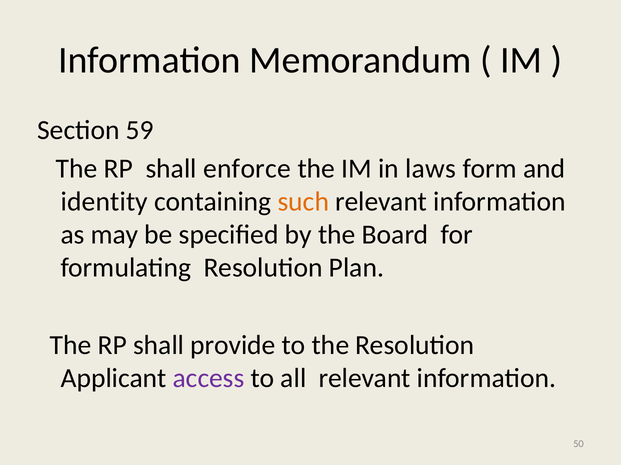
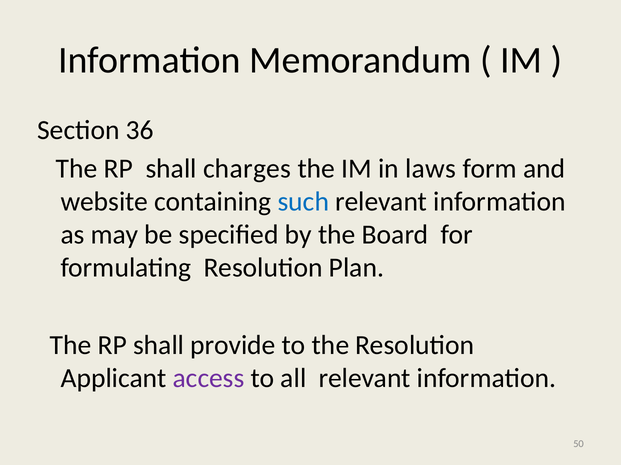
59: 59 -> 36 (140, 130)
enforce: enforce -> charges (247, 169)
identity: identity -> website (104, 202)
such colour: orange -> blue (303, 202)
